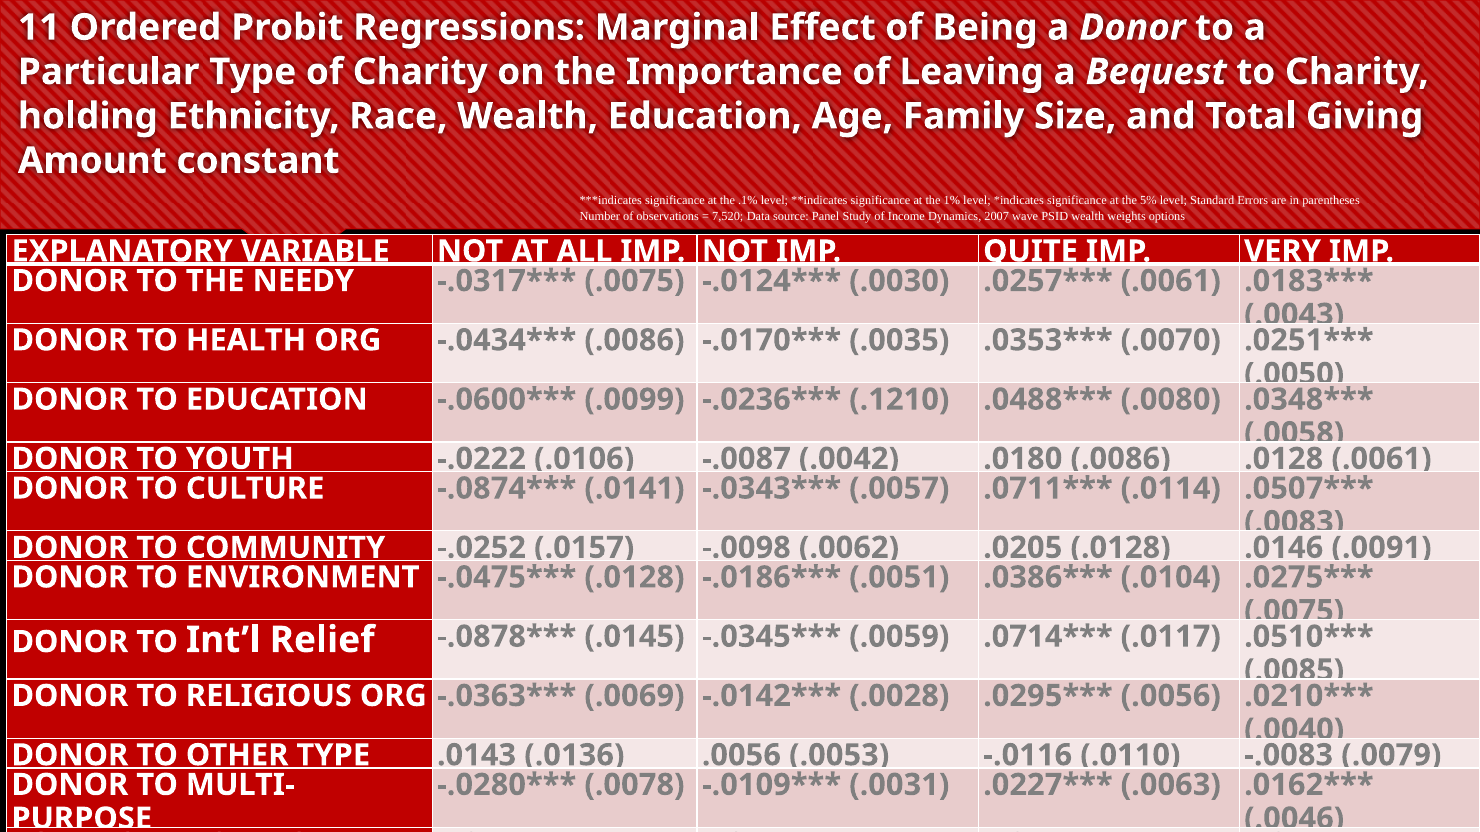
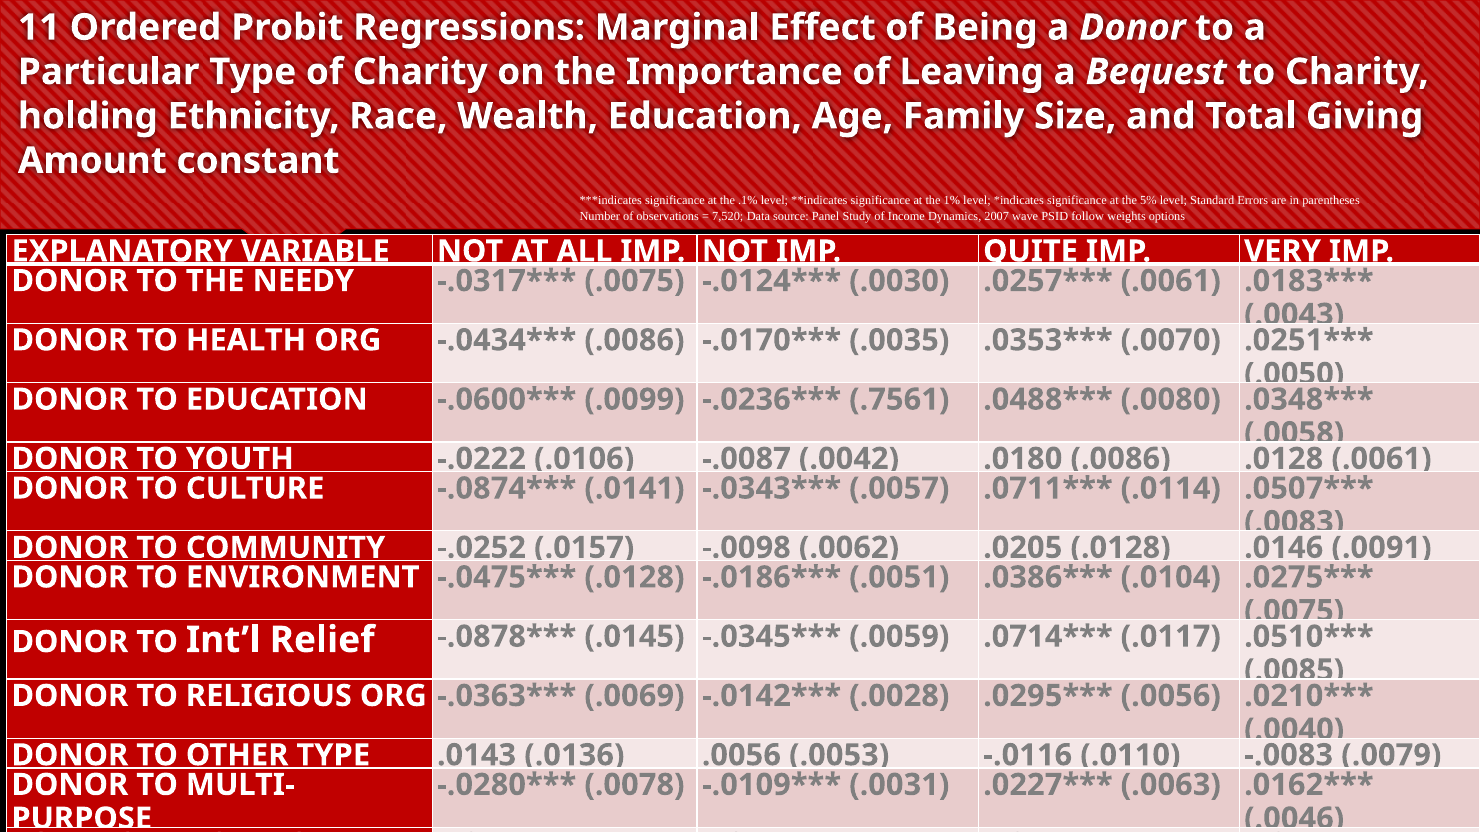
PSID wealth: wealth -> follow (1088, 216)
.1210: .1210 -> .7561 (899, 400)
